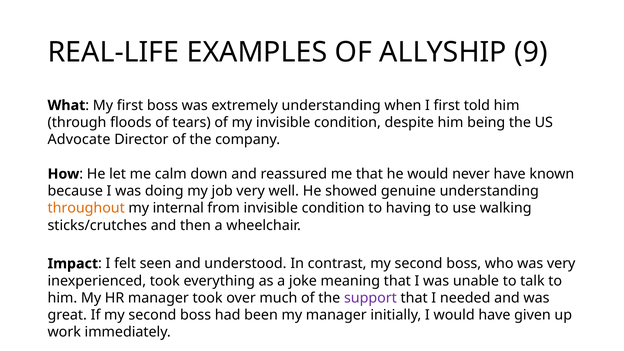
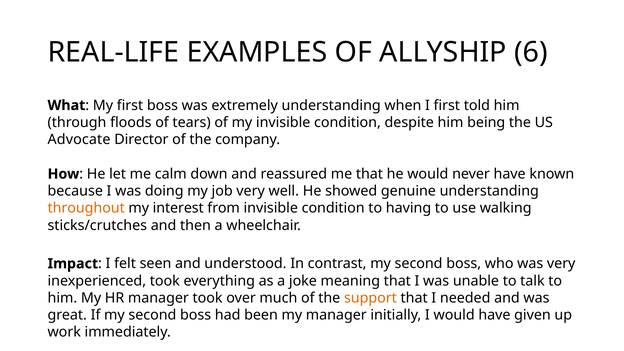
9: 9 -> 6 (531, 52)
internal: internal -> interest (178, 208)
support colour: purple -> orange (370, 298)
